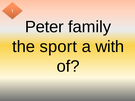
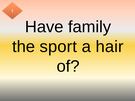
Peter: Peter -> Have (44, 27)
with: with -> hair (110, 47)
